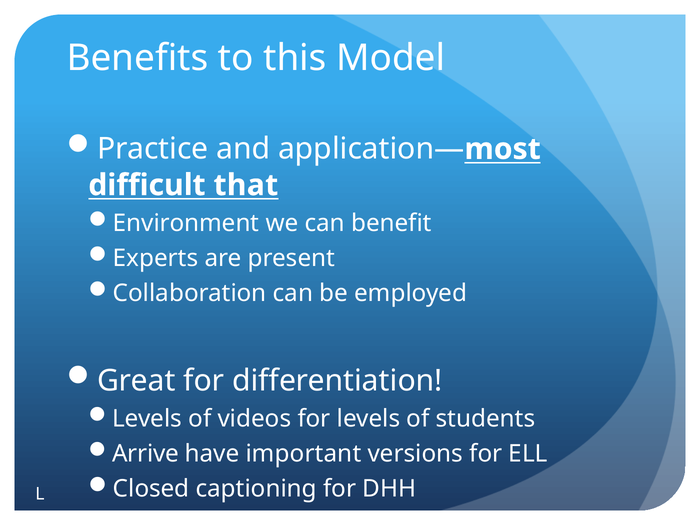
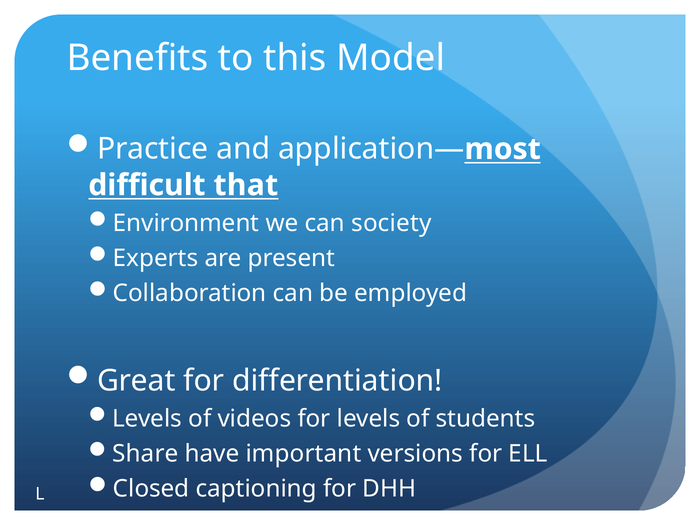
benefit: benefit -> society (391, 223)
Arrive: Arrive -> Share (145, 454)
